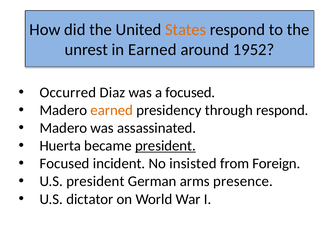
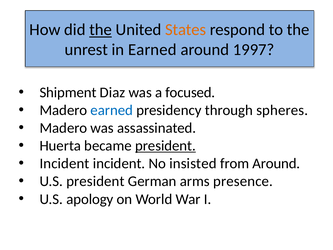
the underline: none -> present (101, 30)
1952: 1952 -> 1997 (254, 50)
Occurred: Occurred -> Shipment (68, 92)
earned colour: orange -> blue (112, 110)
through respond: respond -> spheres (282, 110)
Focused: Focused -> Incident (64, 163)
from Foreign: Foreign -> Around (276, 163)
dictator: dictator -> apology (90, 199)
